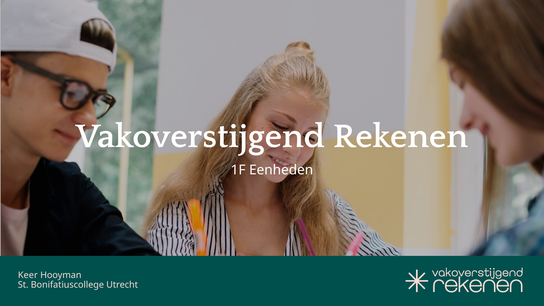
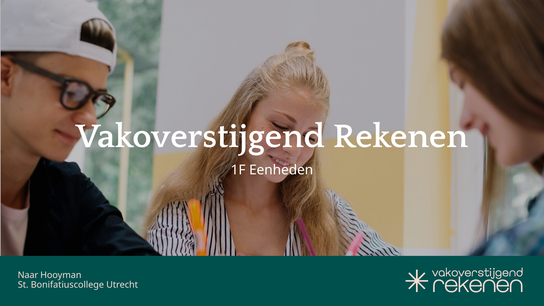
Keer: Keer -> Naar (28, 275)
